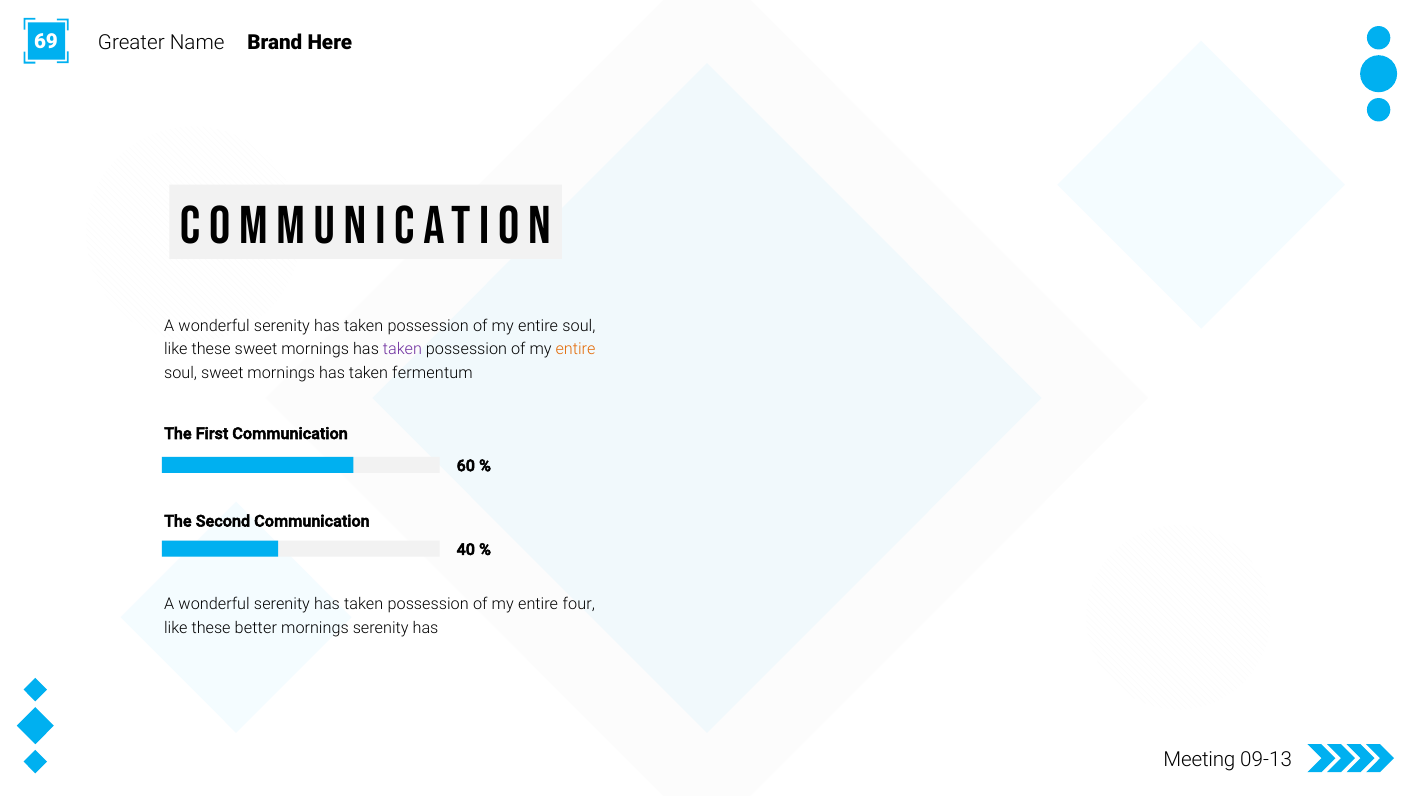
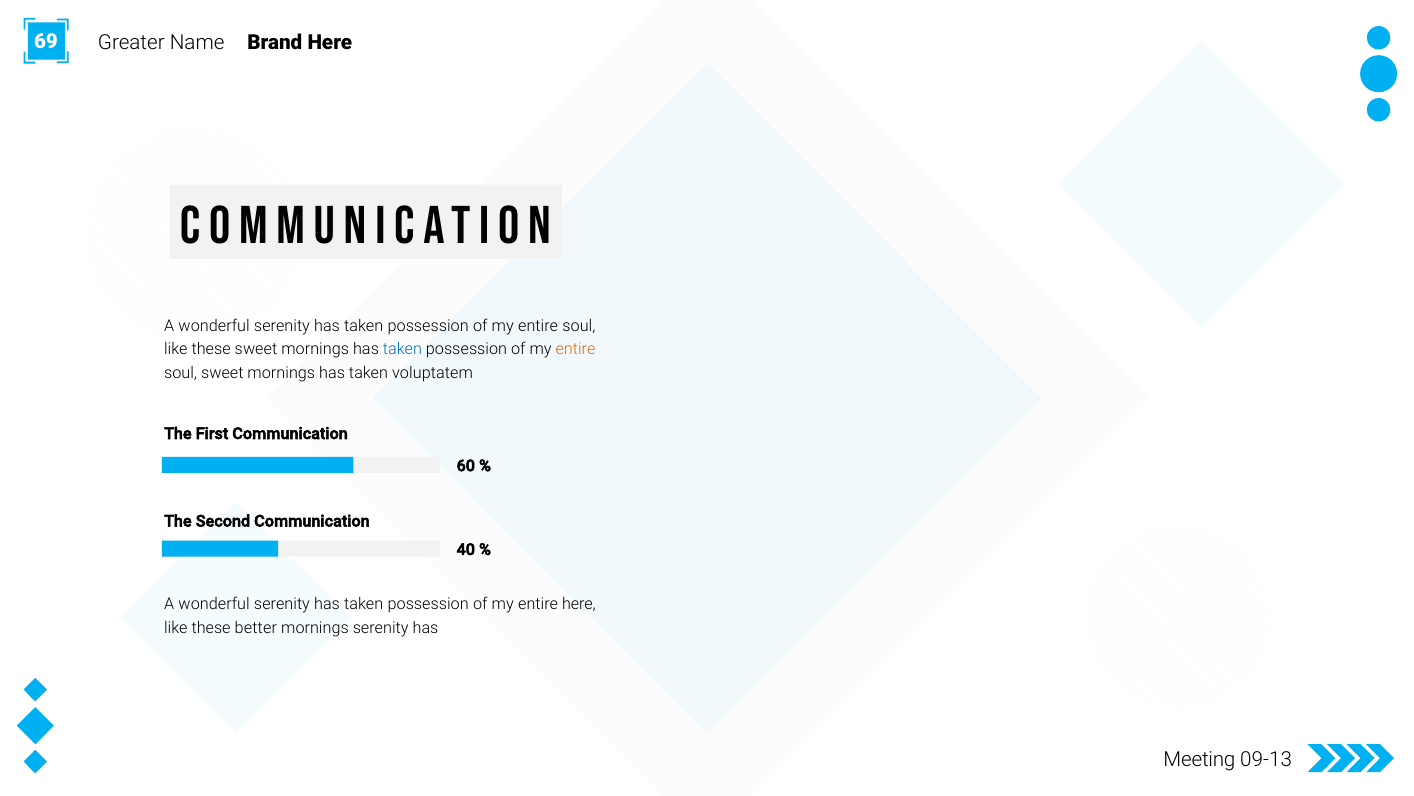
taken colour: purple -> blue (402, 349)
fermentum: fermentum -> voluptatem (433, 373)
entire four: four -> here (579, 604)
